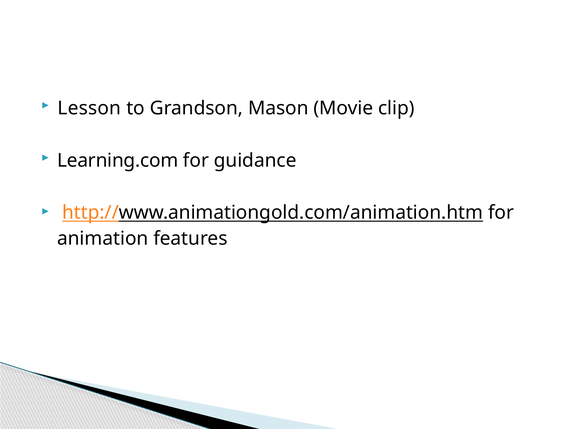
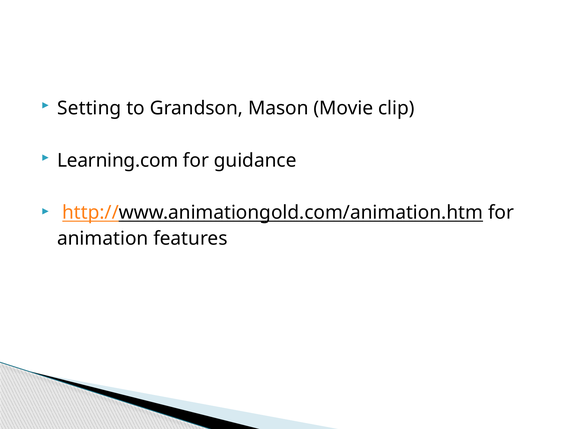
Lesson: Lesson -> Setting (89, 108)
